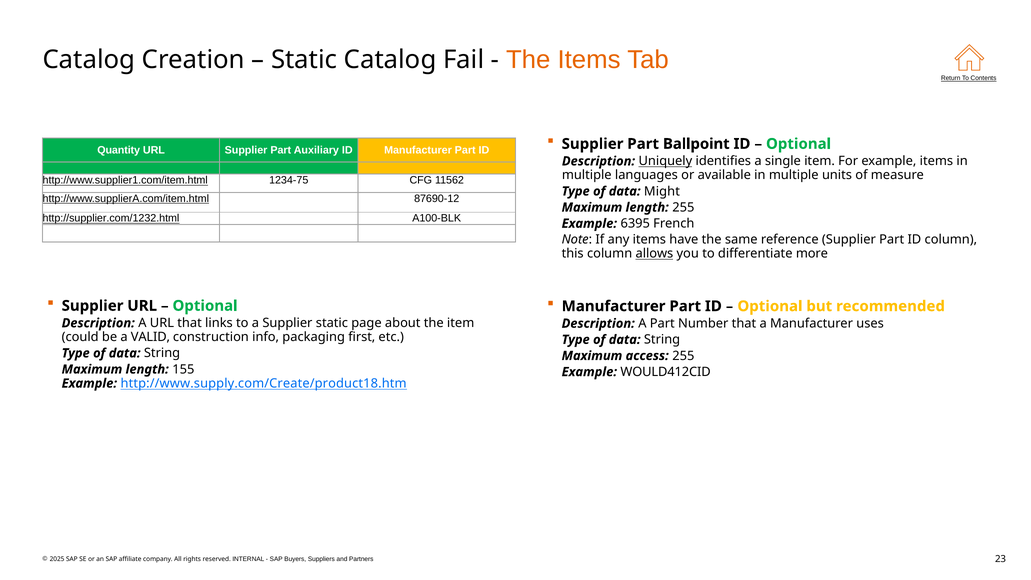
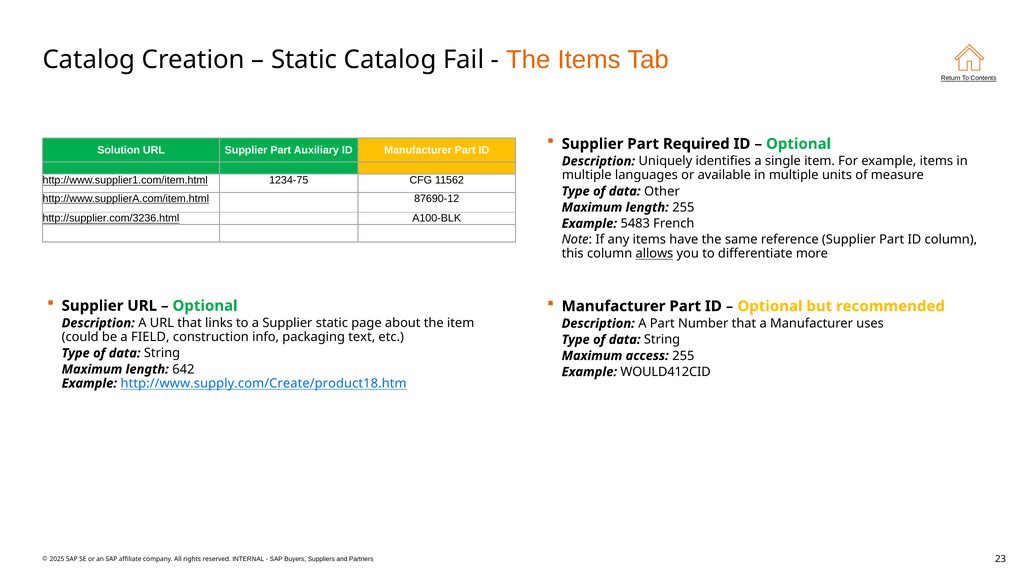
Ballpoint: Ballpoint -> Required (696, 144)
Quantity: Quantity -> Solution (119, 150)
Uniquely underline: present -> none (665, 161)
Might: Might -> Other (662, 191)
http://supplier.com/1232.html: http://supplier.com/1232.html -> http://supplier.com/3236.html (111, 218)
6395: 6395 -> 5483 (635, 223)
VALID: VALID -> FIELD (150, 337)
first: first -> text (362, 337)
155: 155 -> 642 (183, 369)
